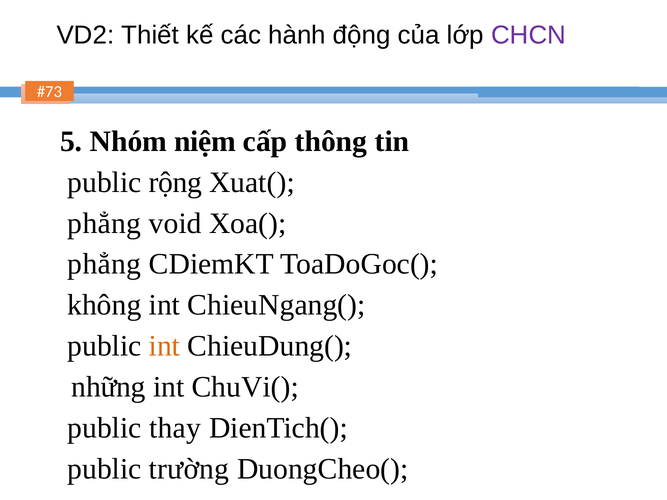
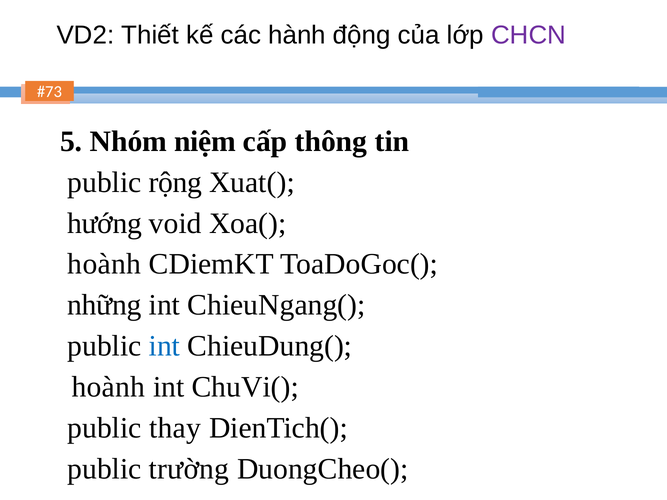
phẳng: phẳng -> hướng (105, 223)
phẳng: phẳng -> hoành (104, 264)
không: không -> những (104, 305)
int colour: orange -> blue (164, 346)
những: những -> hoành (108, 387)
